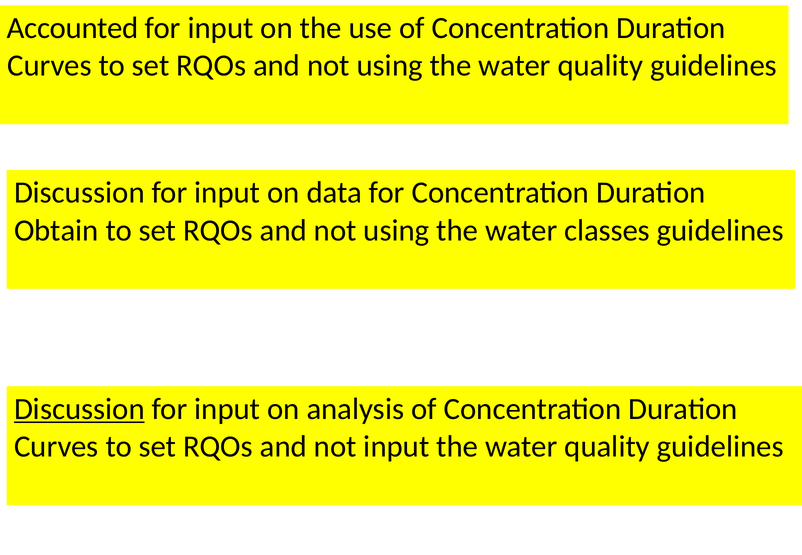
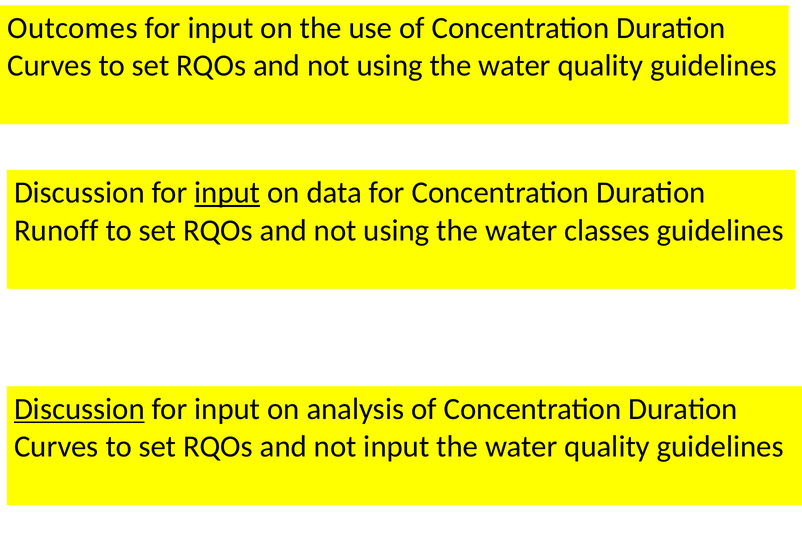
Accounted: Accounted -> Outcomes (72, 28)
input underline: none -> present (227, 193)
Obtain: Obtain -> Runoff (56, 230)
